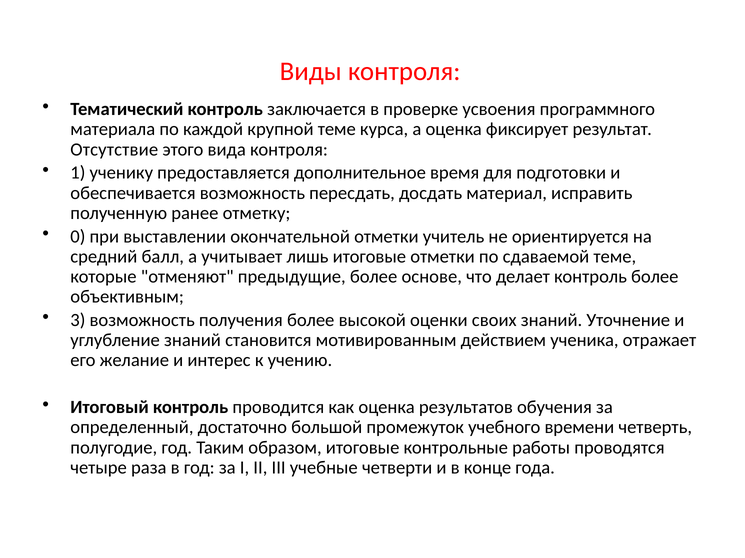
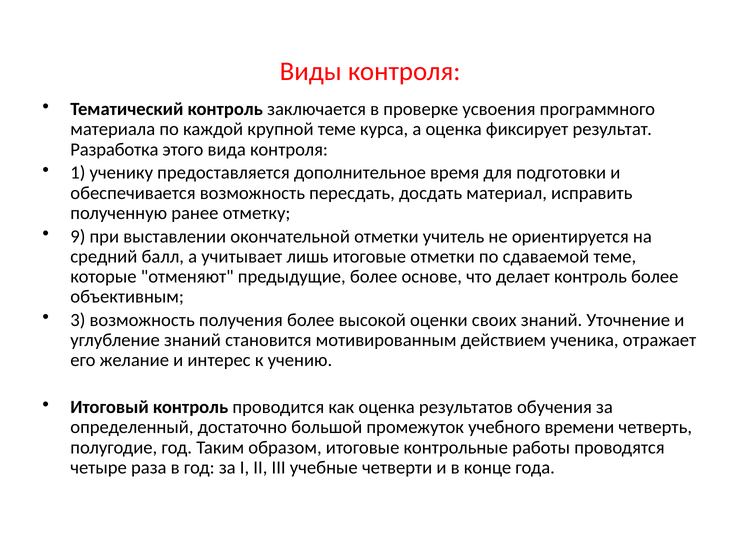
Отсутствие: Отсутствие -> Разработка (114, 150)
0: 0 -> 9 (78, 237)
